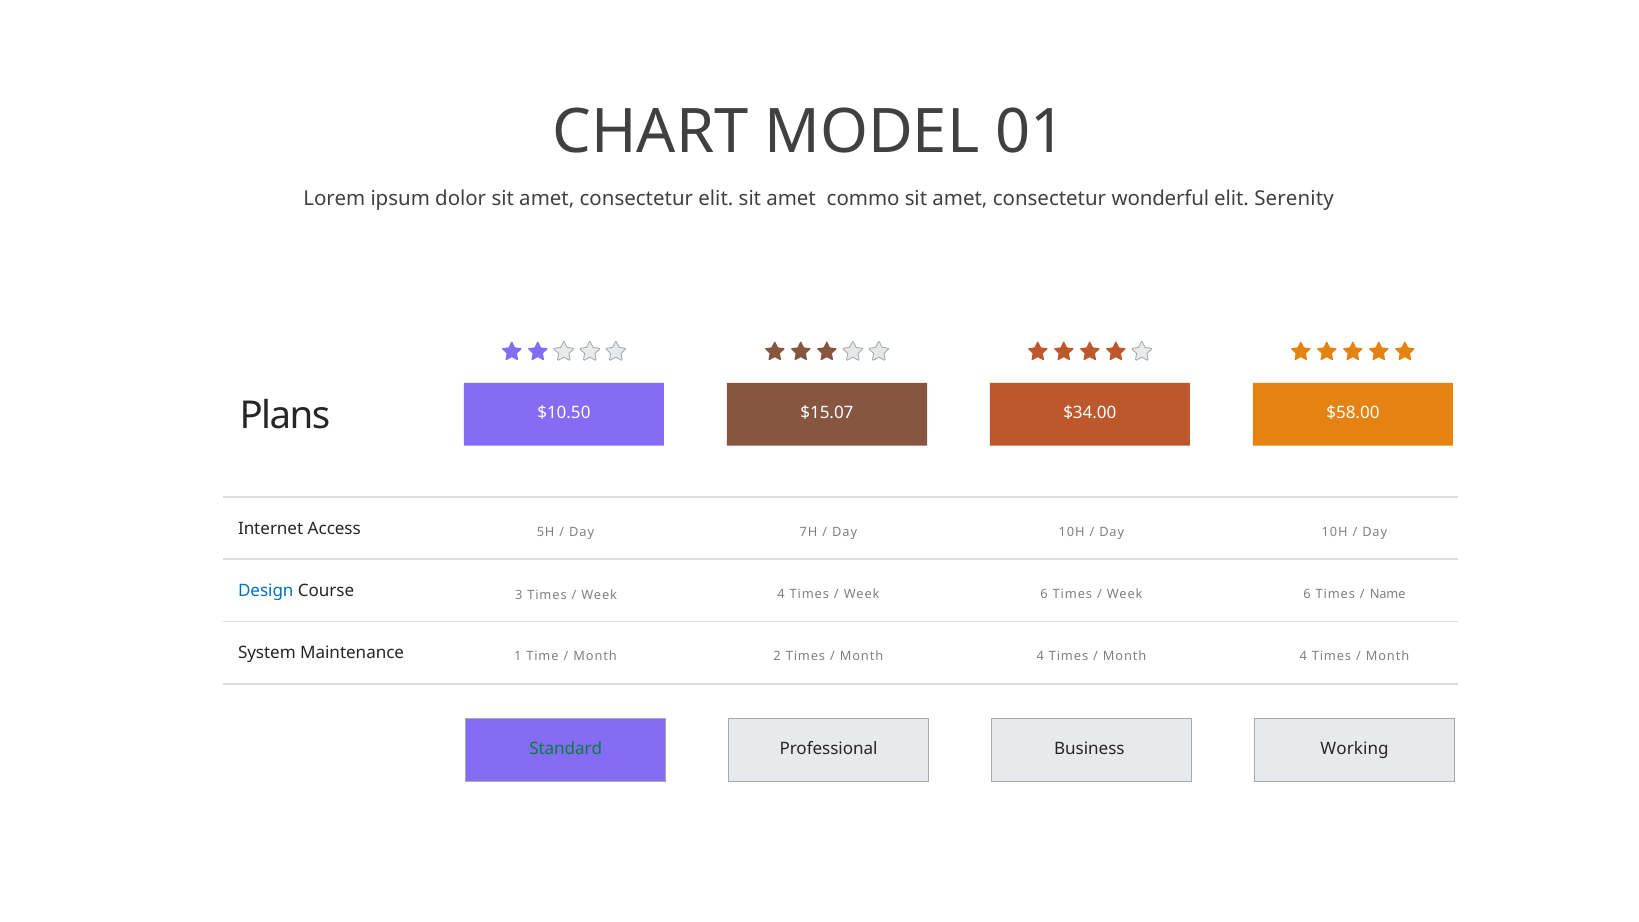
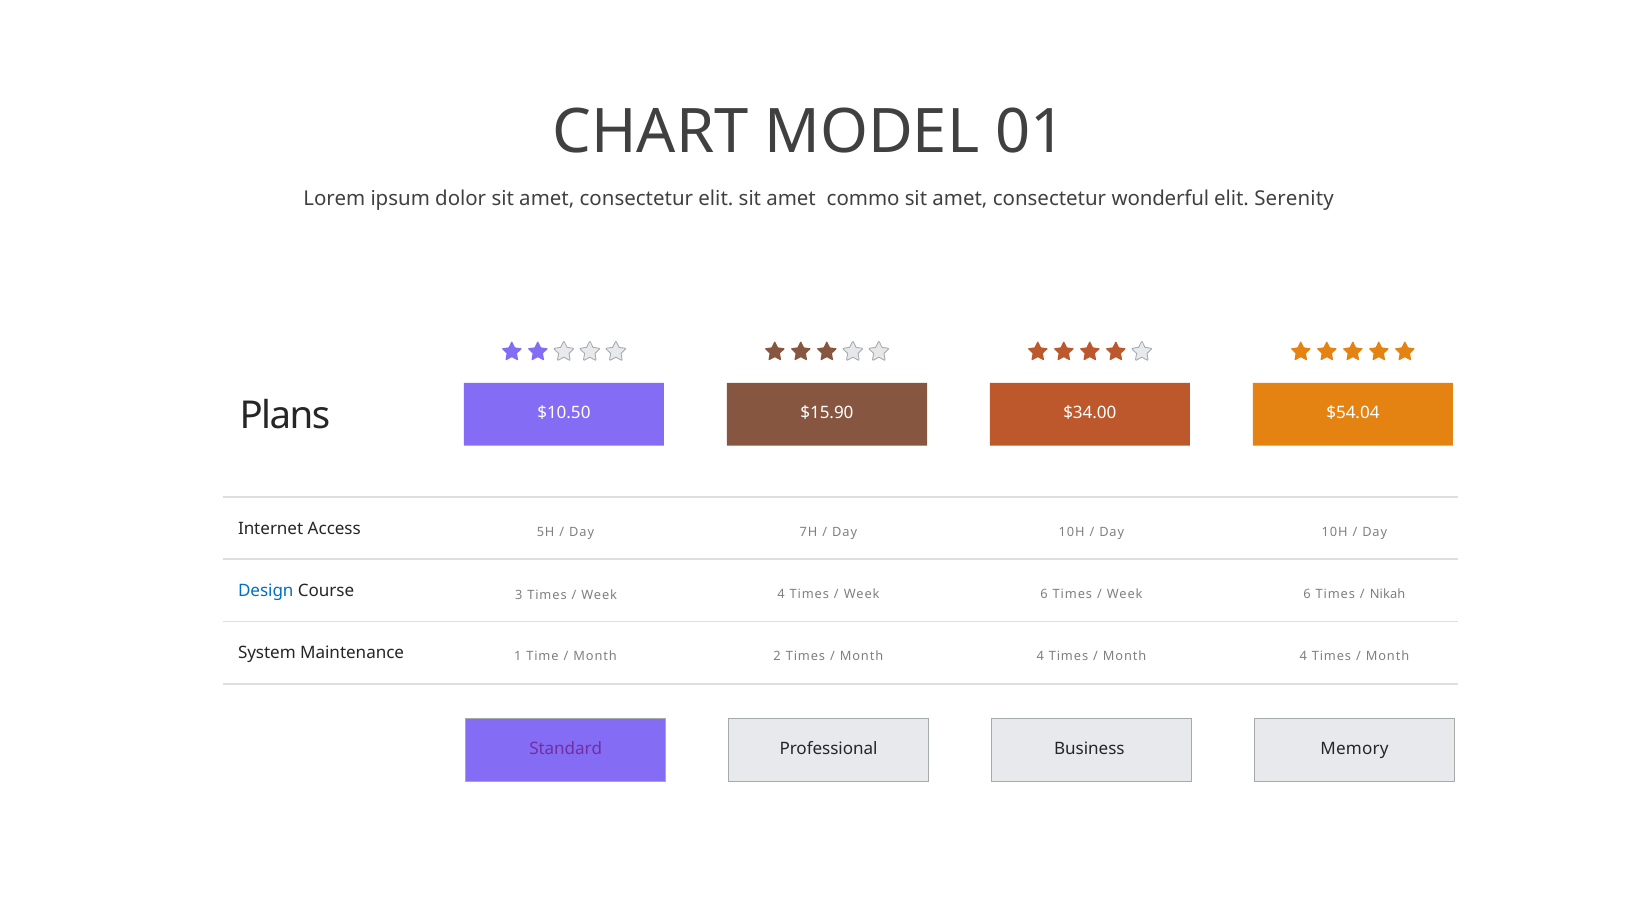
$15.07: $15.07 -> $15.90 (827, 413)
$58.00: $58.00 -> $54.04 (1353, 413)
Name: Name -> Nikah (1388, 594)
Standard colour: green -> purple (566, 749)
Working: Working -> Memory (1355, 749)
